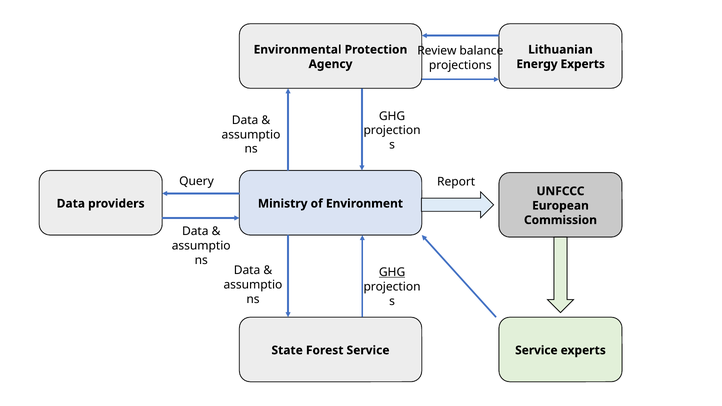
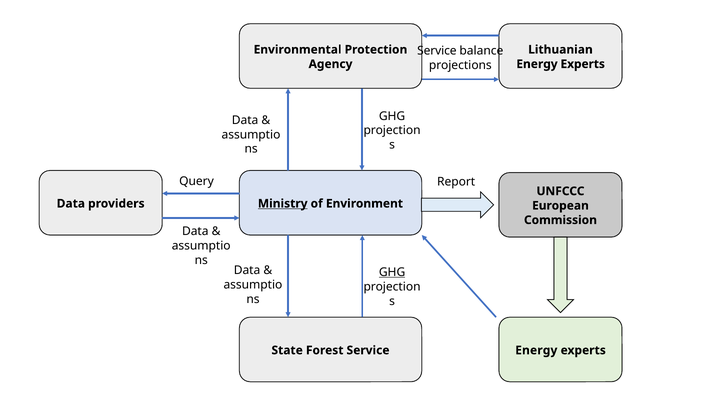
Review: Review -> Service (437, 51)
Ministry underline: none -> present (283, 204)
Service: Service -> Energy (536, 350)
